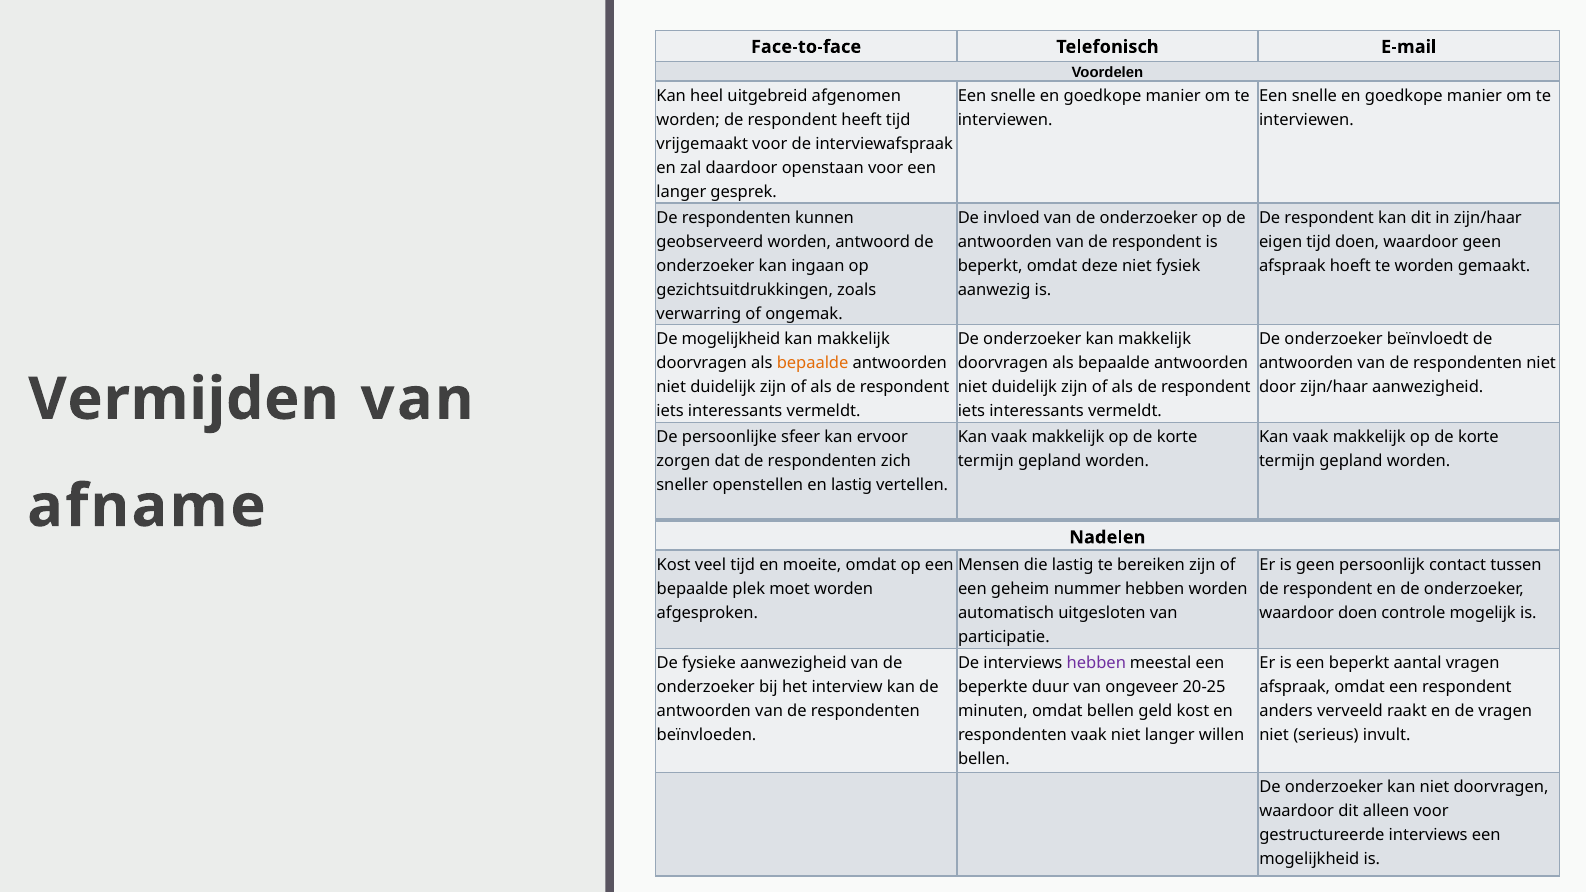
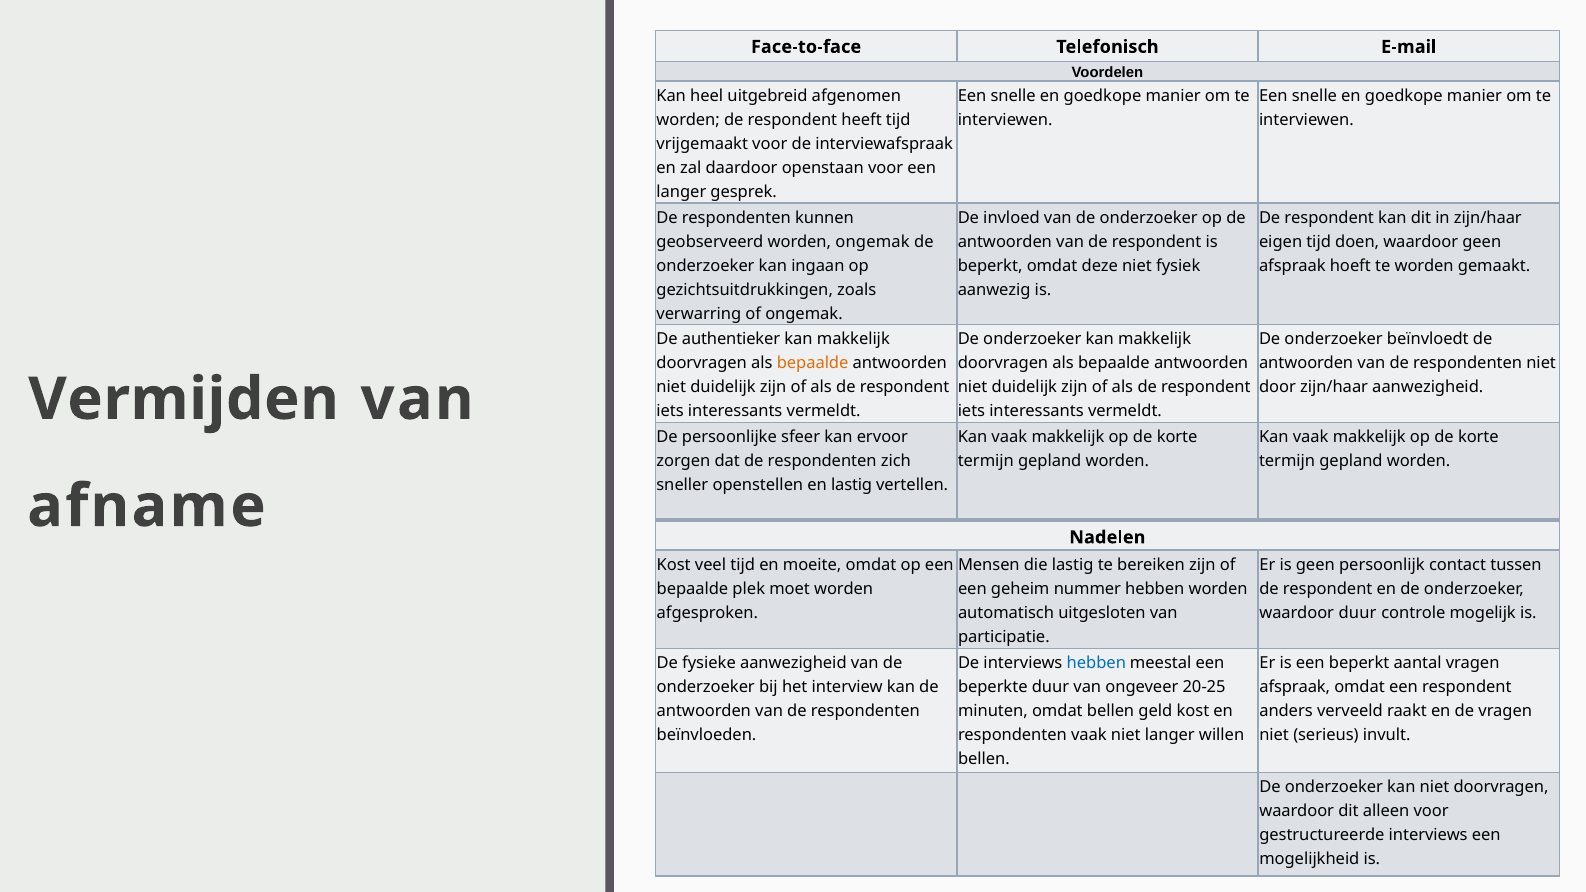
worden antwoord: antwoord -> ongemak (873, 242)
De mogelijkheid: mogelijkheid -> authentieker (731, 339)
waardoor doen: doen -> duur (1358, 613)
hebben colour: purple -> blue (1096, 663)
